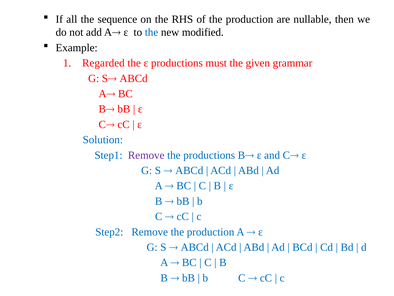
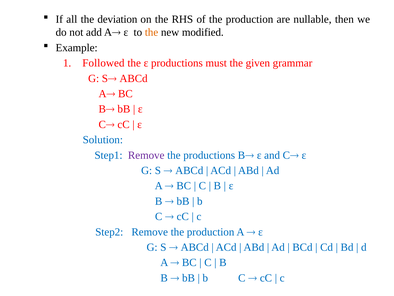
sequence: sequence -> deviation (117, 19)
the colour: blue -> orange (152, 32)
Regarded: Regarded -> Followed (103, 63)
